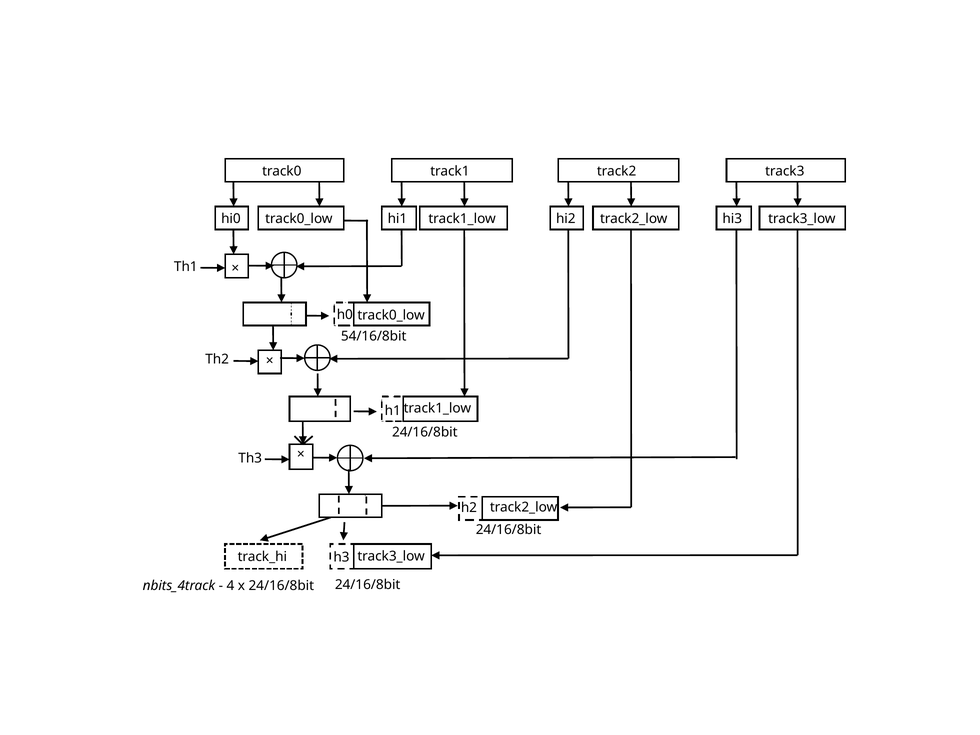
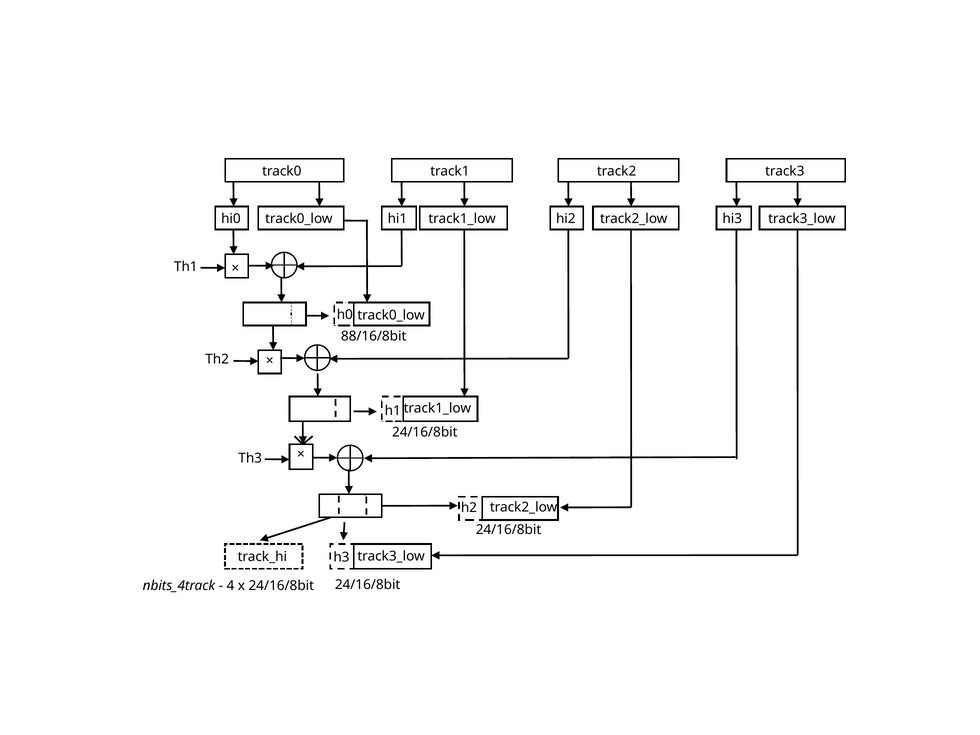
54/16/8bit: 54/16/8bit -> 88/16/8bit (374, 336)
